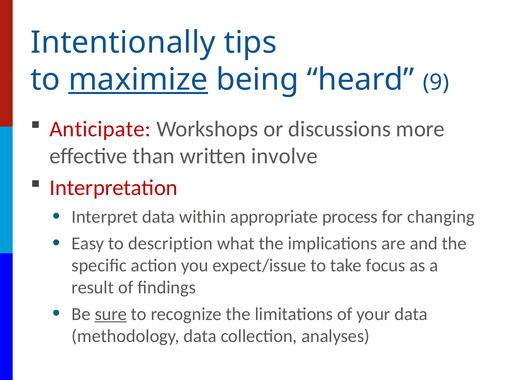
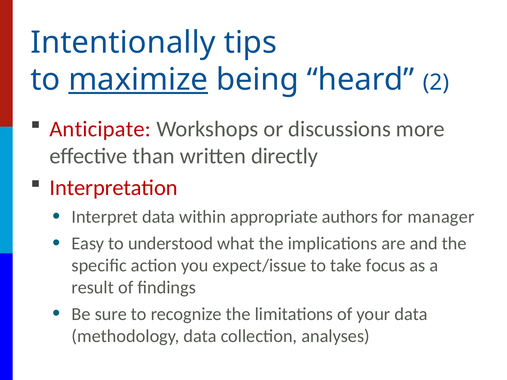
9: 9 -> 2 (436, 83)
involve: involve -> directly (285, 156)
process: process -> authors (350, 217)
changing: changing -> manager (441, 217)
description: description -> understood (171, 244)
sure underline: present -> none (111, 314)
